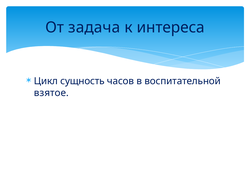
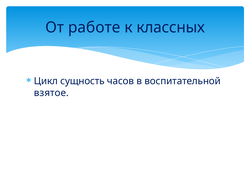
задача: задача -> работе (94, 27)
интереса: интереса -> классных (171, 27)
